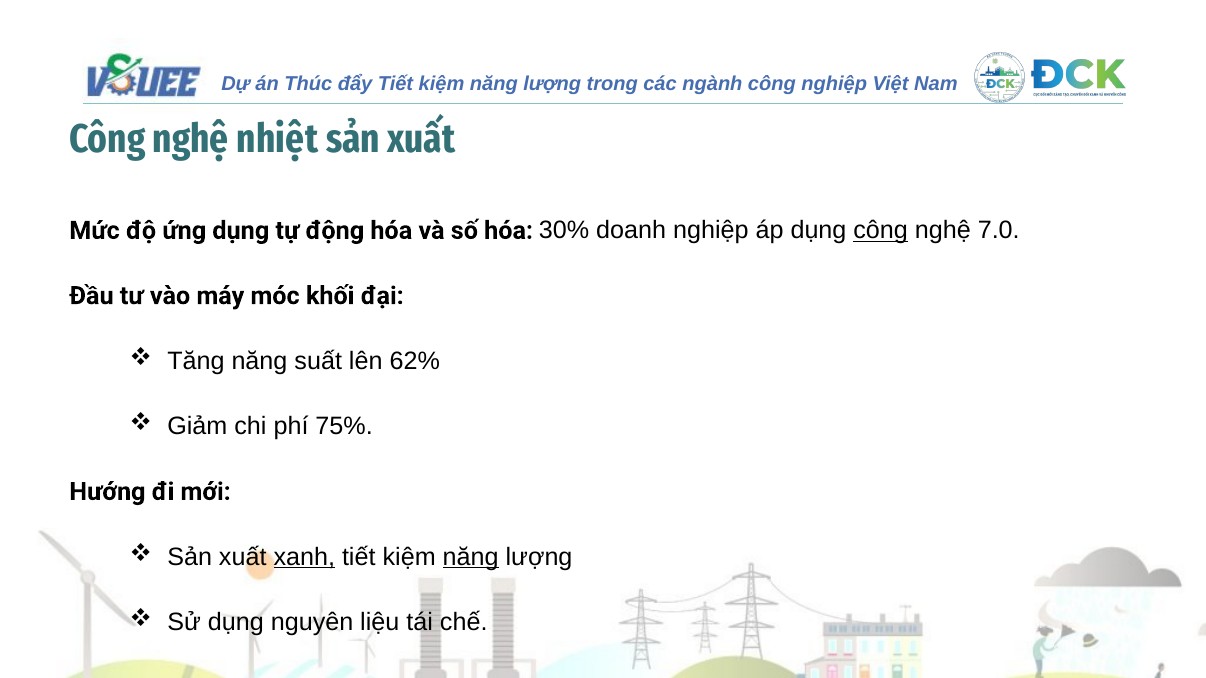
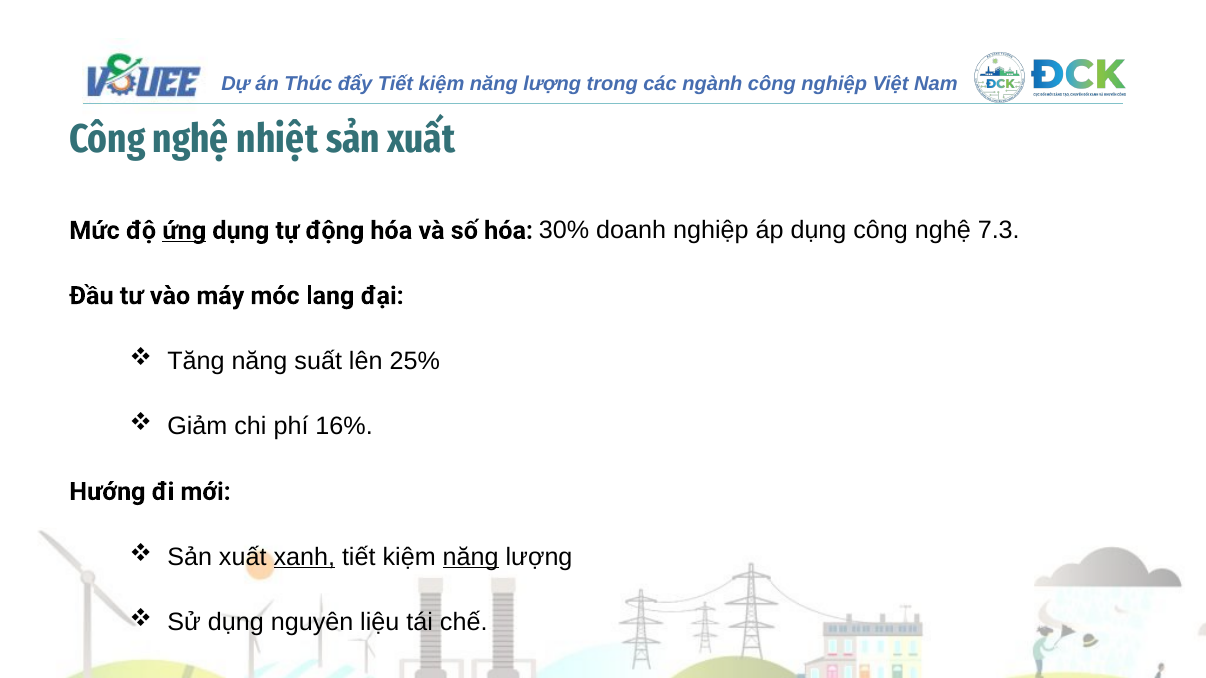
ứng underline: none -> present (184, 231)
công underline: present -> none (881, 231)
7.0: 7.0 -> 7.3 (999, 231)
khối: khối -> lang (330, 296)
62%: 62% -> 25% (415, 361)
75%: 75% -> 16% (344, 427)
